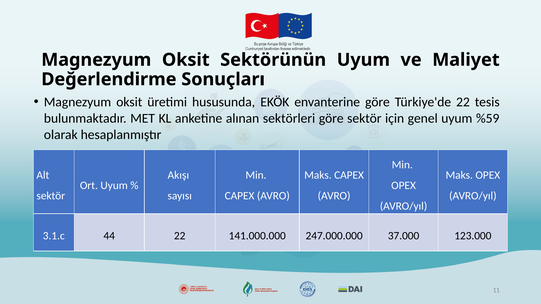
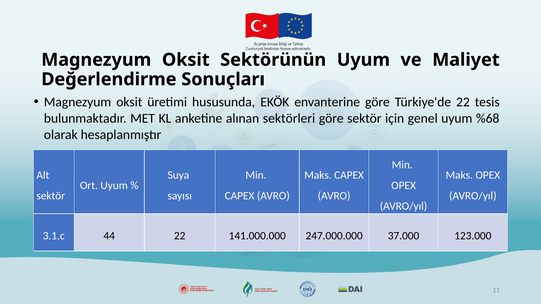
%59: %59 -> %68 (488, 118)
Akışı: Akışı -> Suya (178, 175)
